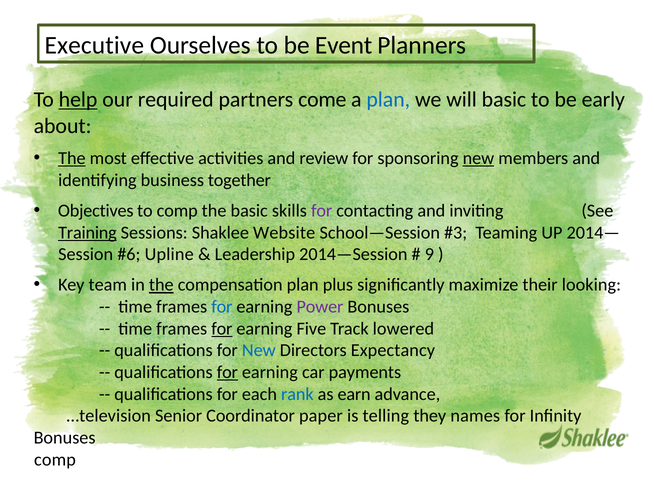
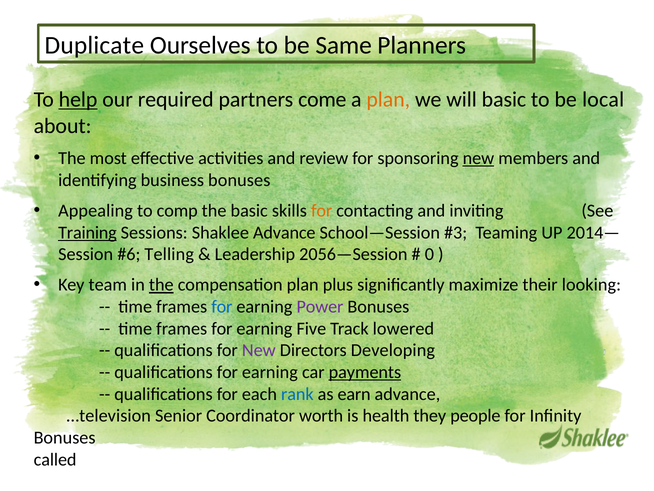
Executive: Executive -> Duplicate (94, 45)
Event: Event -> Same (344, 45)
plan colour: blue -> orange (388, 100)
early: early -> local (603, 100)
The underline: present -> none (72, 158)
business together: together -> bonuses (239, 180)
Objectives: Objectives -> Appealing (96, 210)
for colour: purple -> orange (322, 210)
Shaklee Website: Website -> Advance (284, 232)
Upline: Upline -> Telling (169, 254)
2014—Session: 2014—Session -> 2056—Session (353, 254)
9: 9 -> 0 (429, 254)
for underline: present -> none (222, 328)
New colour: blue -> purple (259, 350)
Expectancy: Expectancy -> Developing (393, 350)
for underline: present -> none (227, 372)
payments underline: none -> present (365, 372)
paper: paper -> worth (321, 415)
telling: telling -> health (386, 415)
names: names -> people (475, 415)
comp: comp -> called (55, 459)
